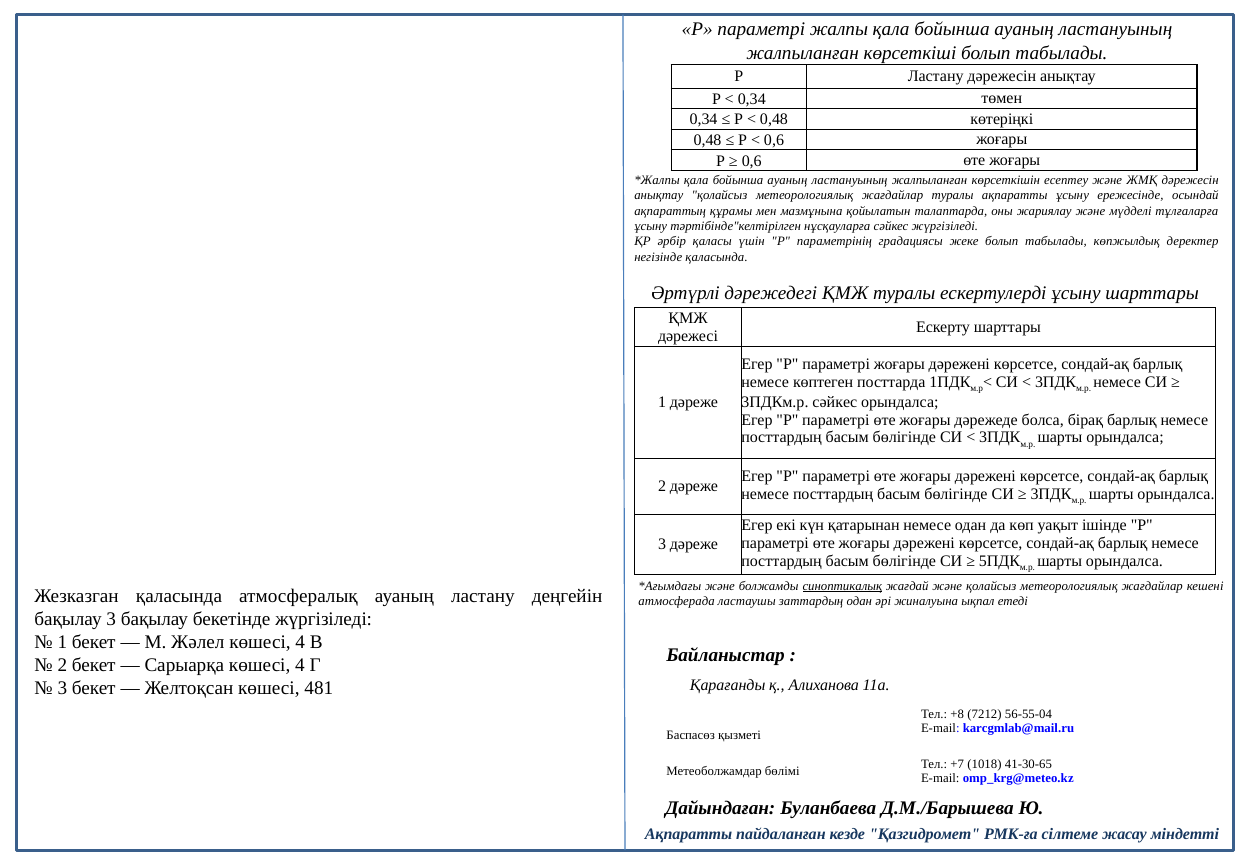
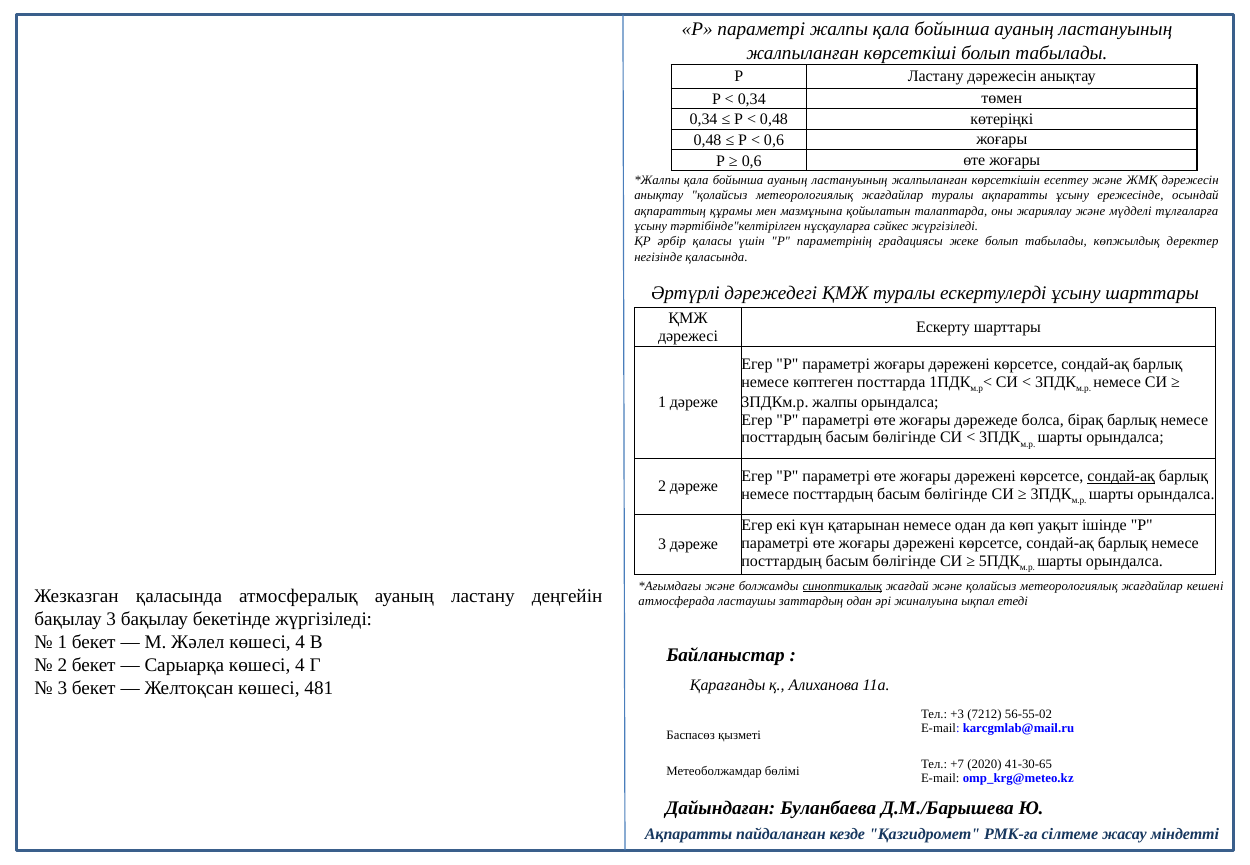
3ПДКм.р сәйкес: сәйкес -> жалпы (835, 403)
сондай-ақ underline: none -> present (1121, 476)
+8: +8 -> +3 (957, 714)
56-55-04: 56-55-04 -> 56-55-02 (1028, 714)
1018: 1018 -> 2020 (984, 764)
